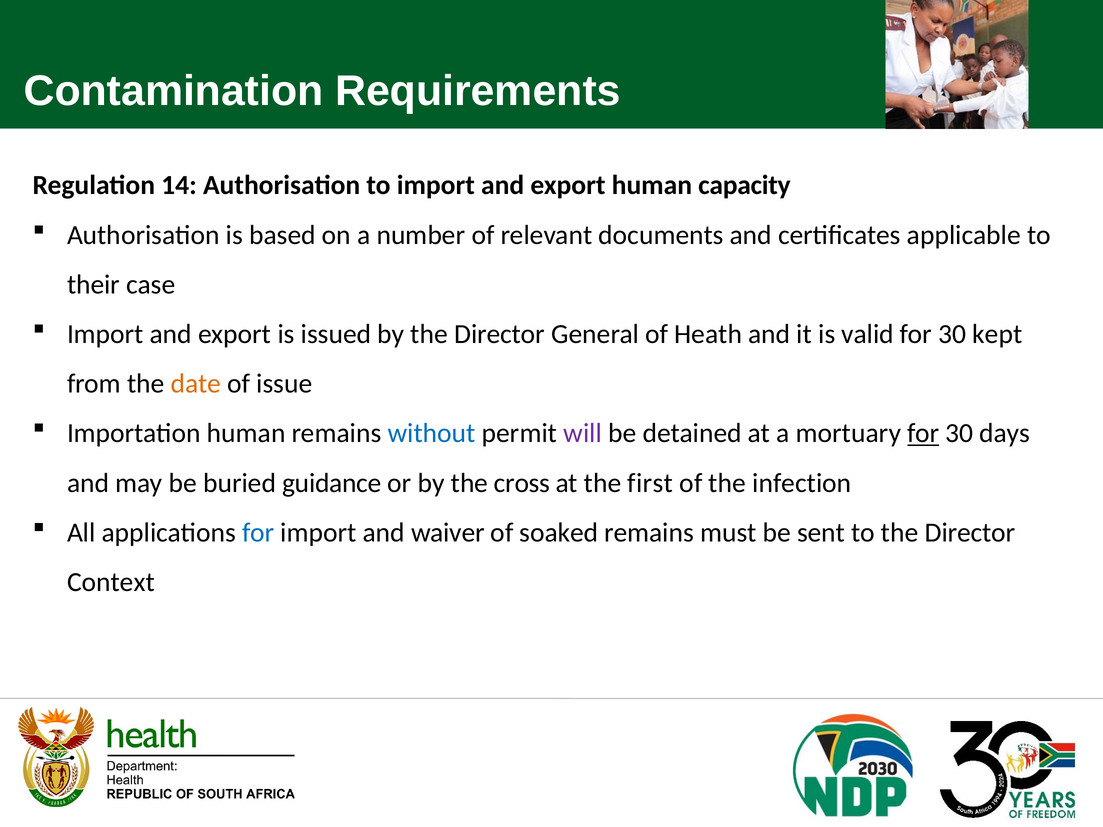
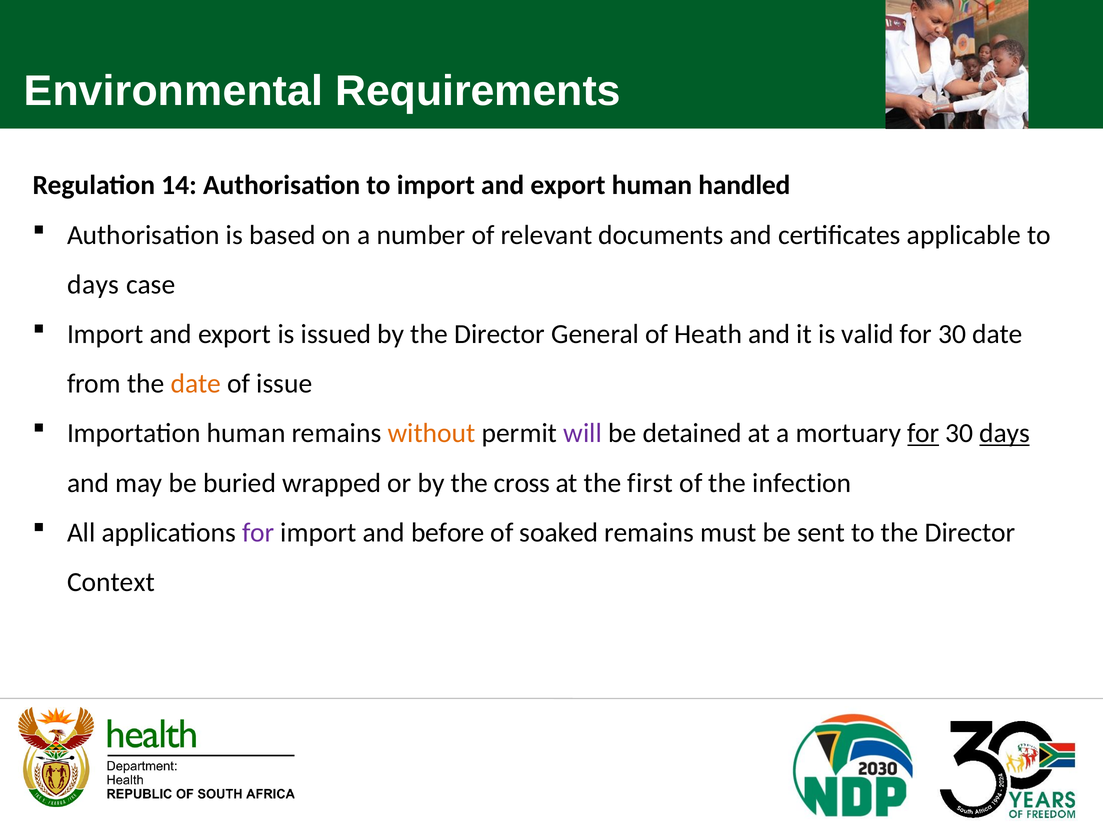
Contamination: Contamination -> Environmental (173, 91)
capacity: capacity -> handled (744, 185)
their: their -> days (93, 285)
30 kept: kept -> date (997, 334)
without colour: blue -> orange (432, 434)
days underline: none -> present (1005, 434)
guidance: guidance -> wrapped (332, 483)
for colour: blue -> purple (258, 533)
waiver: waiver -> before (448, 533)
